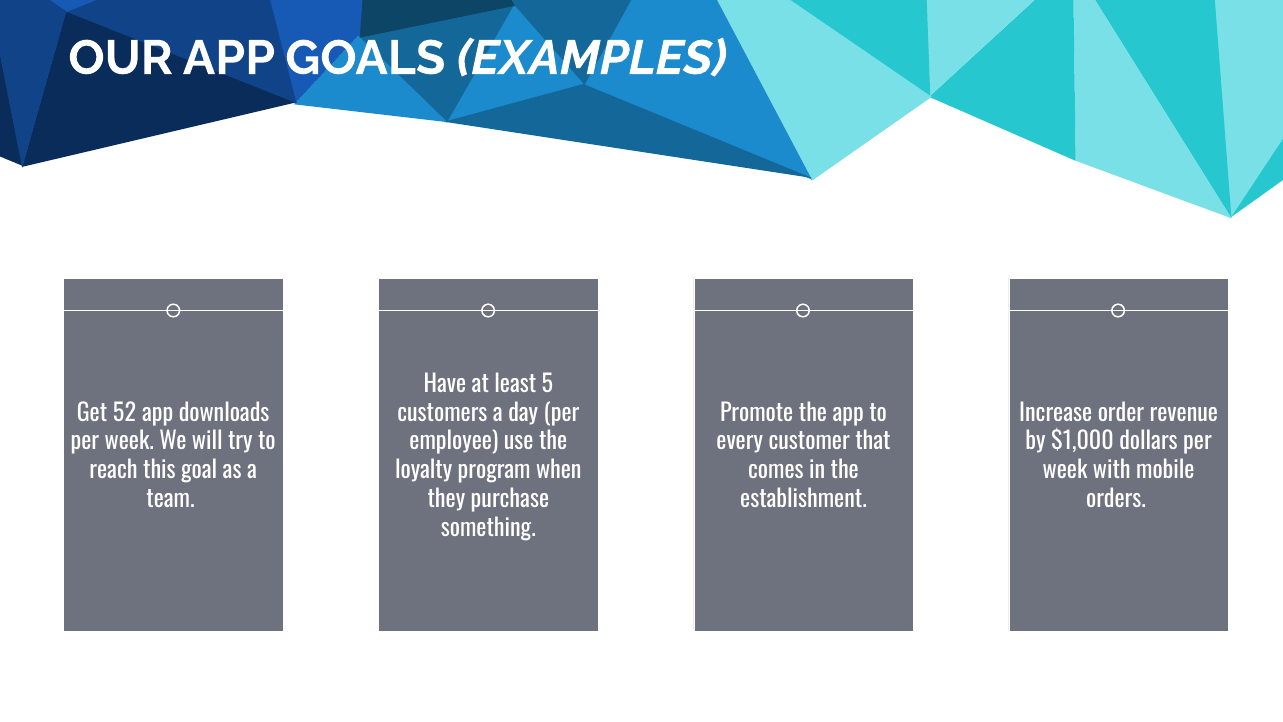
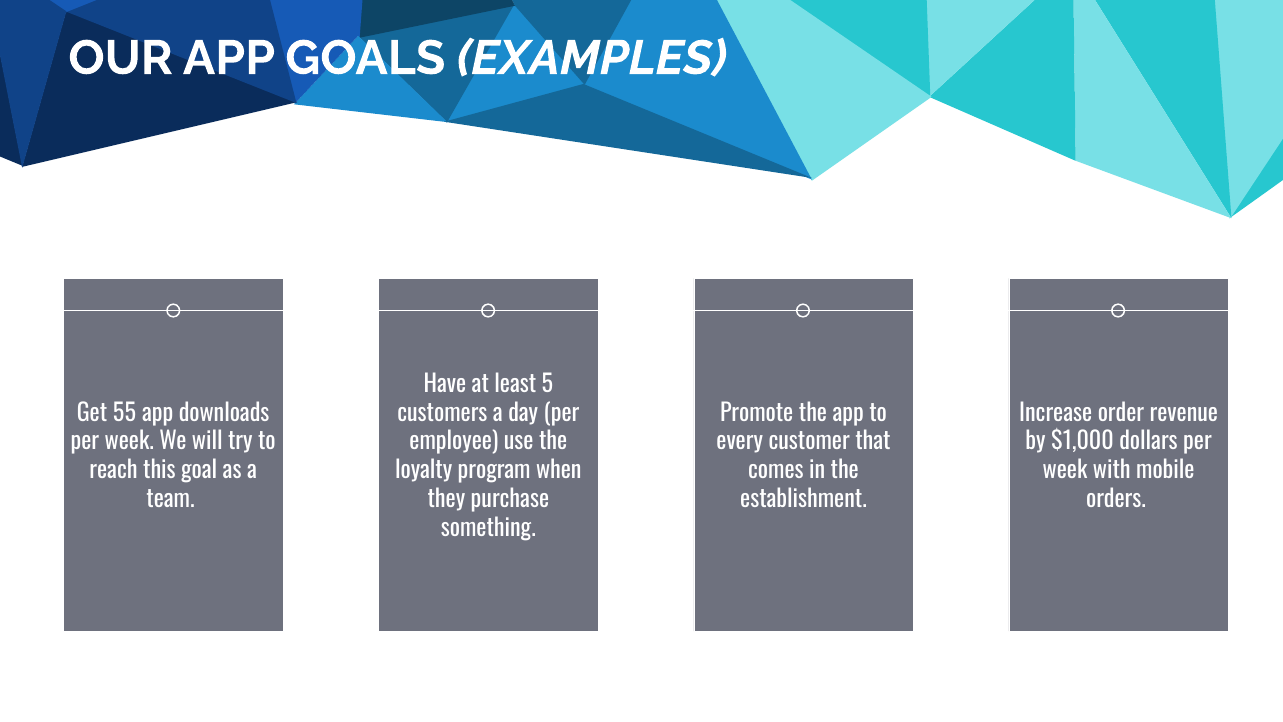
52: 52 -> 55 (124, 413)
